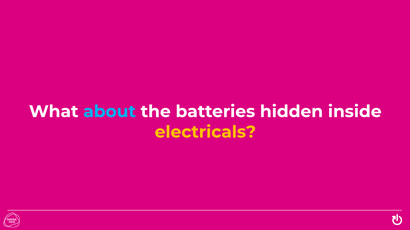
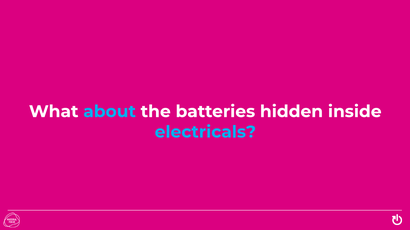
electricals colour: yellow -> light blue (205, 132)
